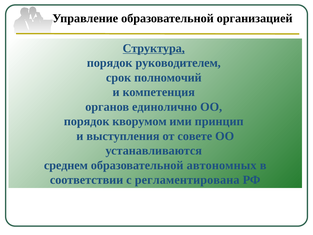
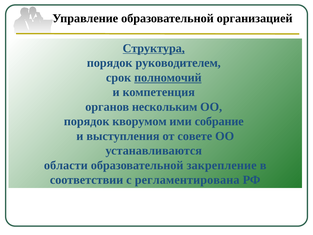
полномочий underline: none -> present (168, 77)
единолично: единолично -> нескольким (165, 107)
принцип: принцип -> собрание (219, 121)
среднем: среднем -> области (66, 165)
автономных: автономных -> закрепление (222, 165)
